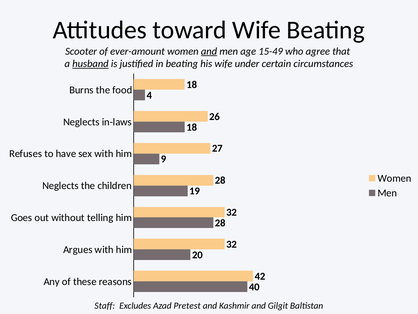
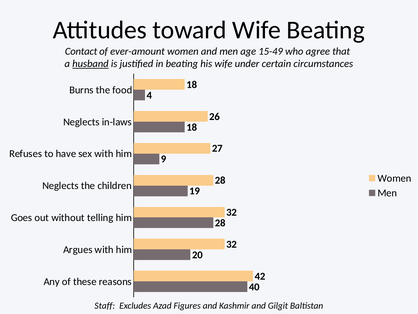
Scooter: Scooter -> Contact (81, 51)
and underline: present -> none (209, 51)
Pretest: Pretest -> Figures (187, 305)
